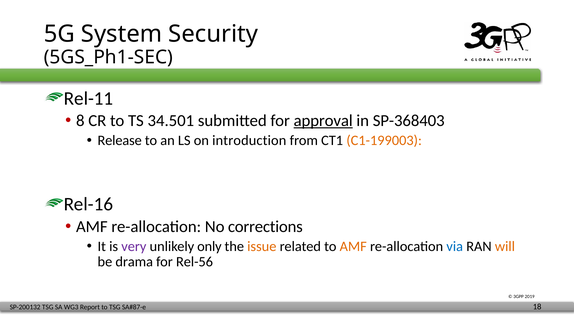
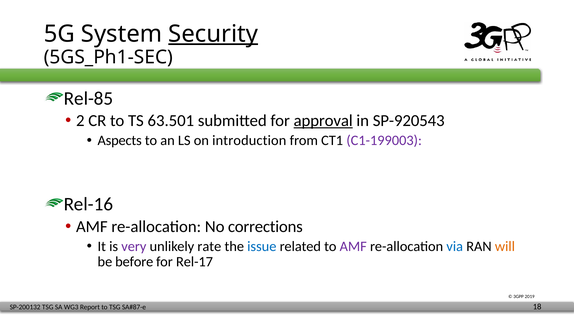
Security underline: none -> present (213, 34)
Rel-11: Rel-11 -> Rel-85 (89, 98)
8: 8 -> 2 (80, 121)
34.501: 34.501 -> 63.501 (171, 121)
SP-368403: SP-368403 -> SP-920543 (409, 121)
Release: Release -> Aspects (120, 140)
C1-199003 colour: orange -> purple (384, 140)
only: only -> rate (209, 246)
issue colour: orange -> blue (262, 246)
AMF colour: orange -> purple (353, 246)
drama: drama -> before (134, 262)
Rel-56: Rel-56 -> Rel-17 (194, 262)
